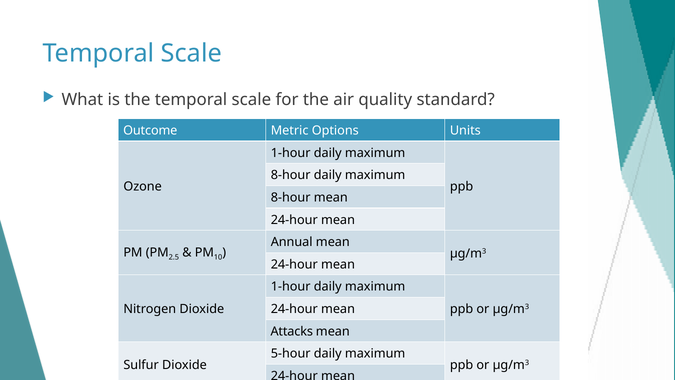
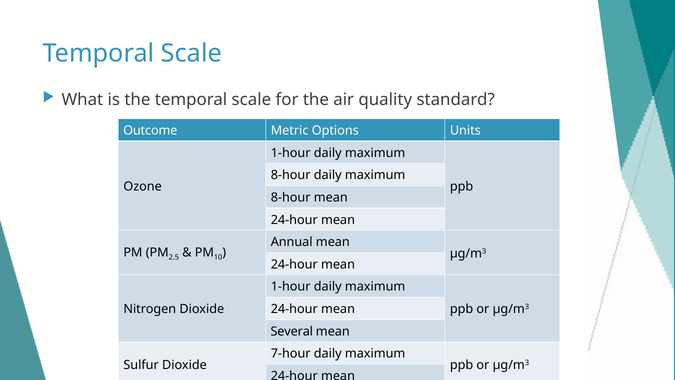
Attacks: Attacks -> Several (292, 331)
5-hour: 5-hour -> 7-hour (291, 353)
